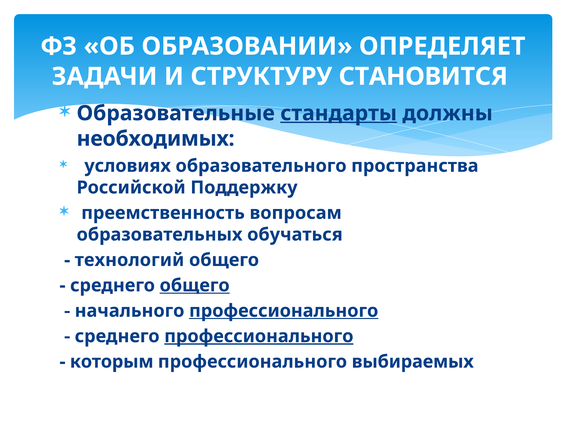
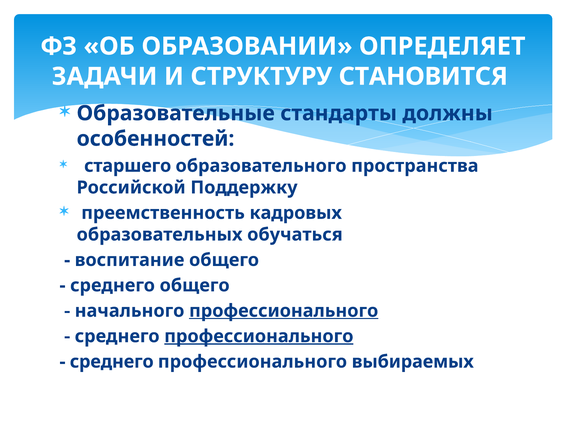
стандарты underline: present -> none (339, 113)
необходимых: необходимых -> особенностей (156, 139)
условиях: условиях -> старшего (128, 166)
вопросам: вопросам -> кадровых (296, 213)
технологий: технологий -> воспитание (130, 260)
общего underline: present -> none (195, 286)
которым: которым -> среднего (112, 362)
